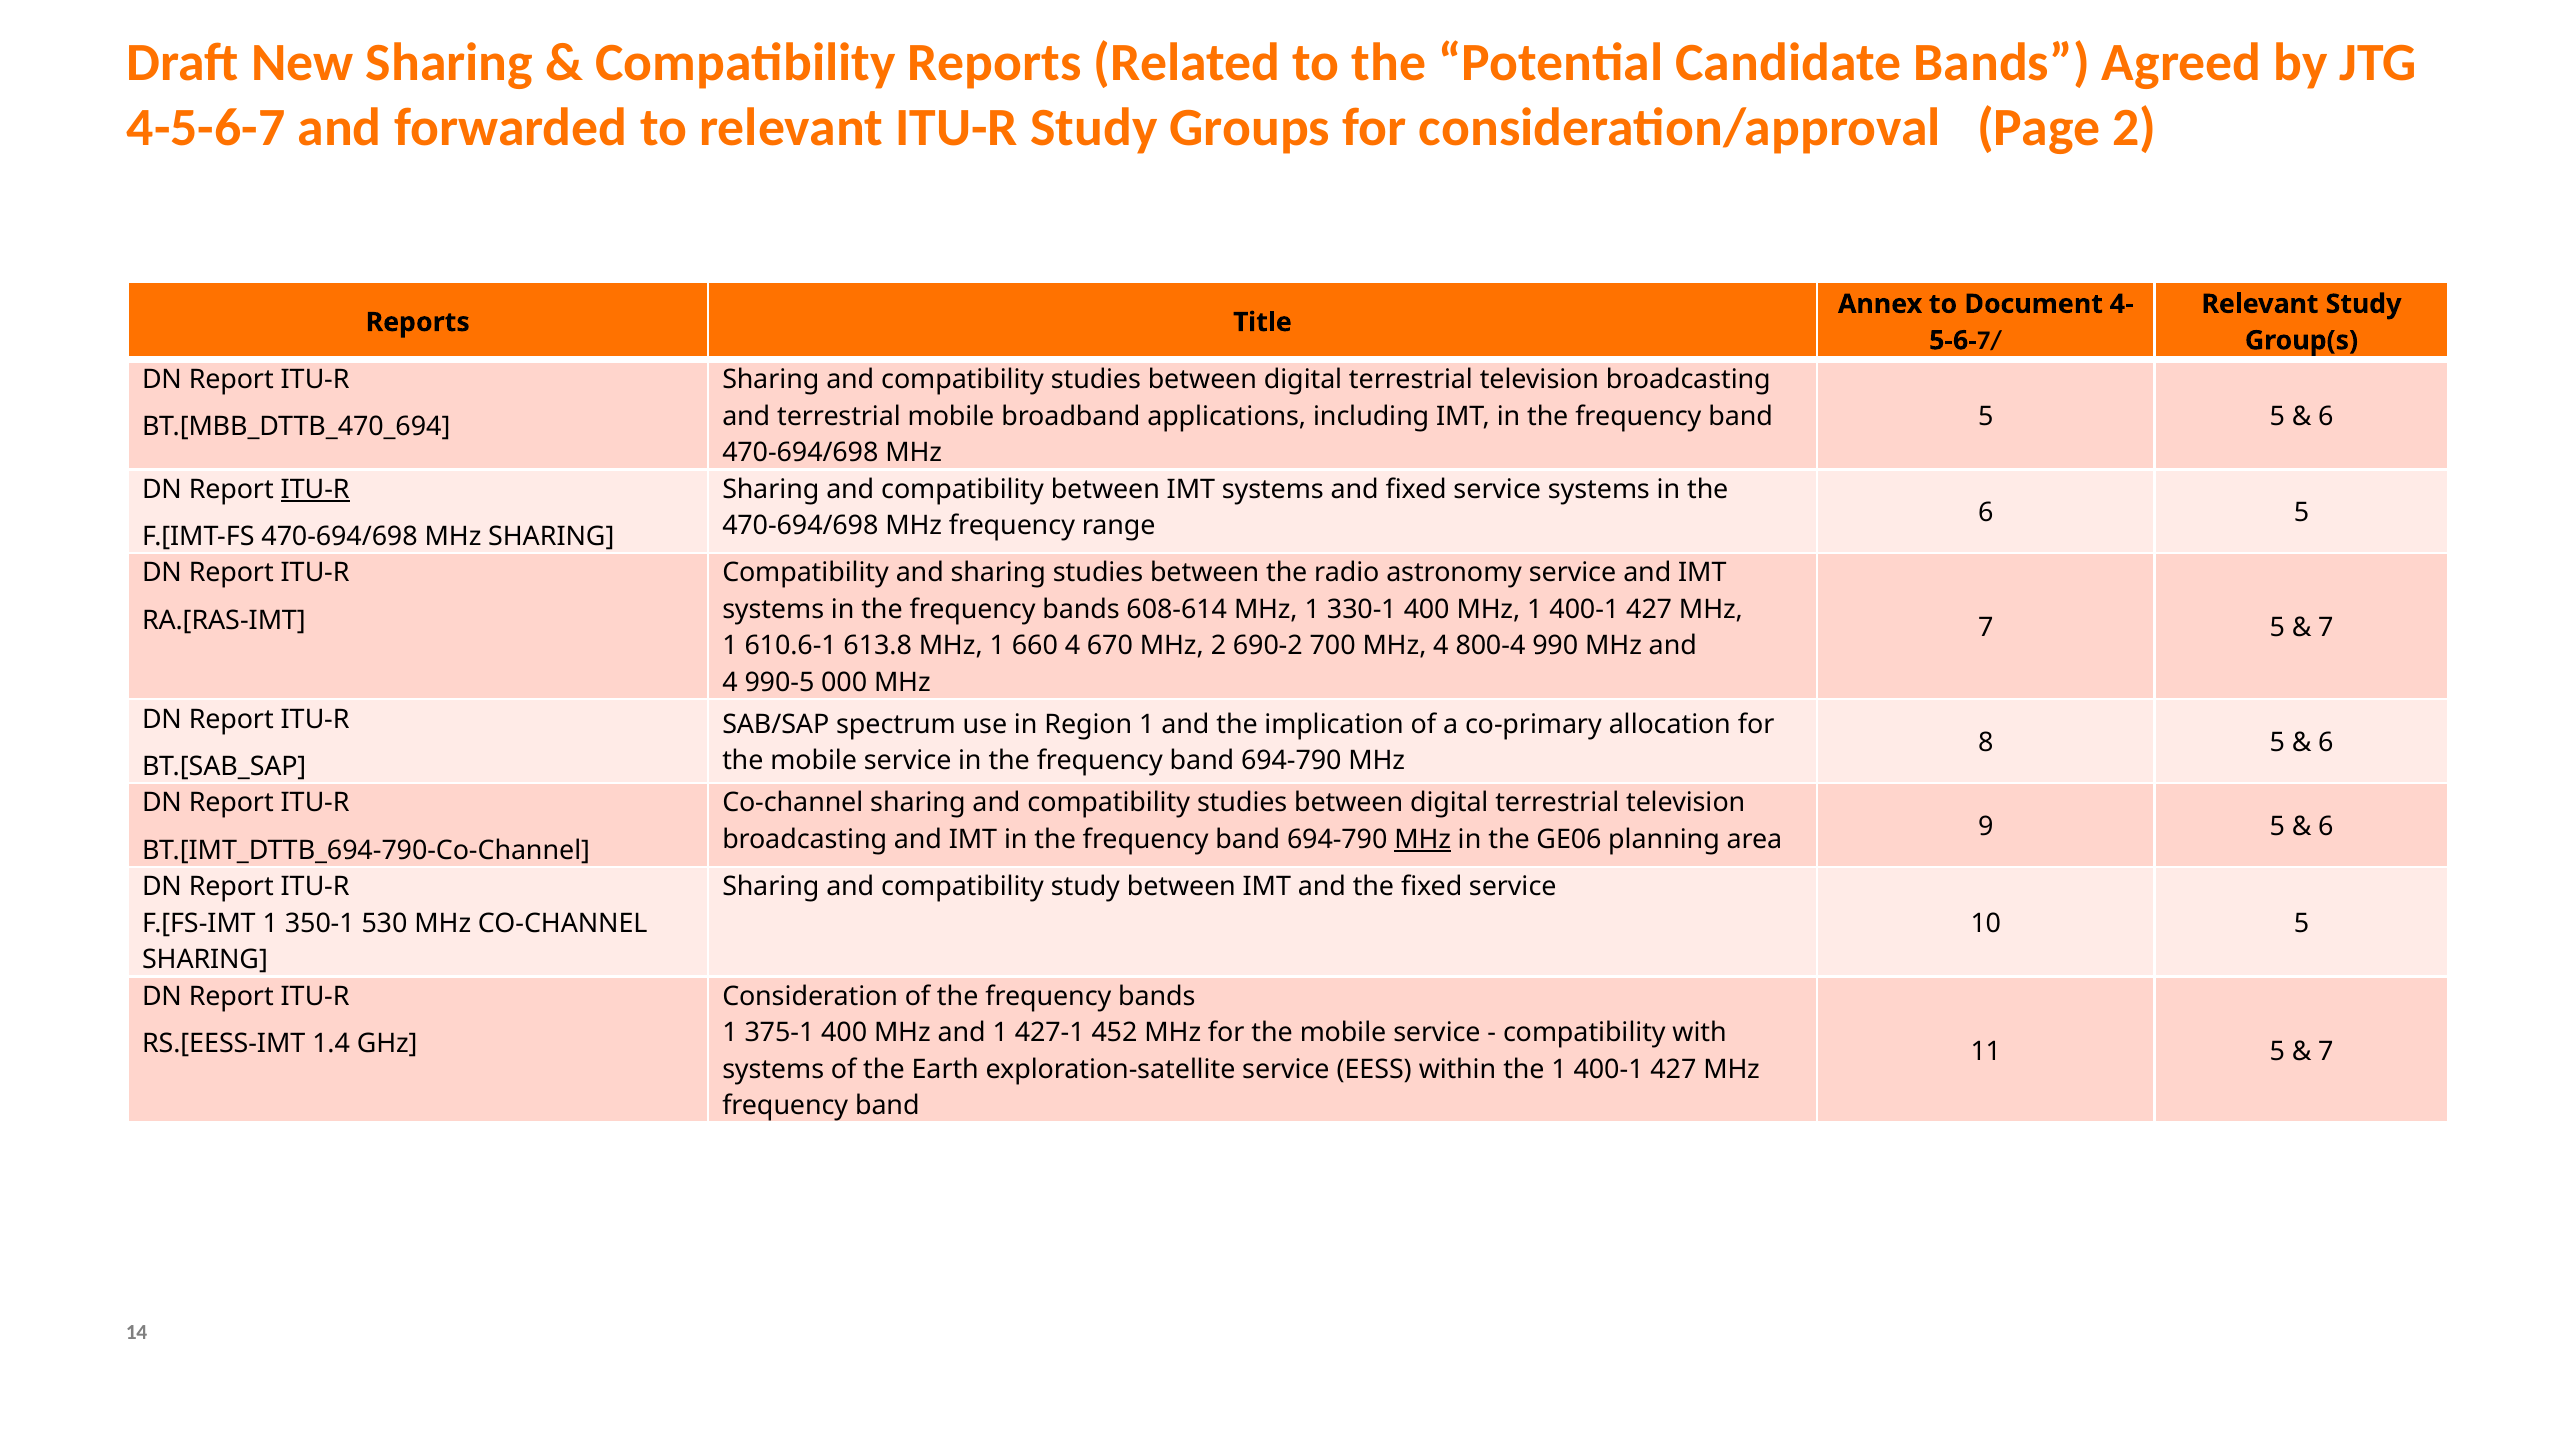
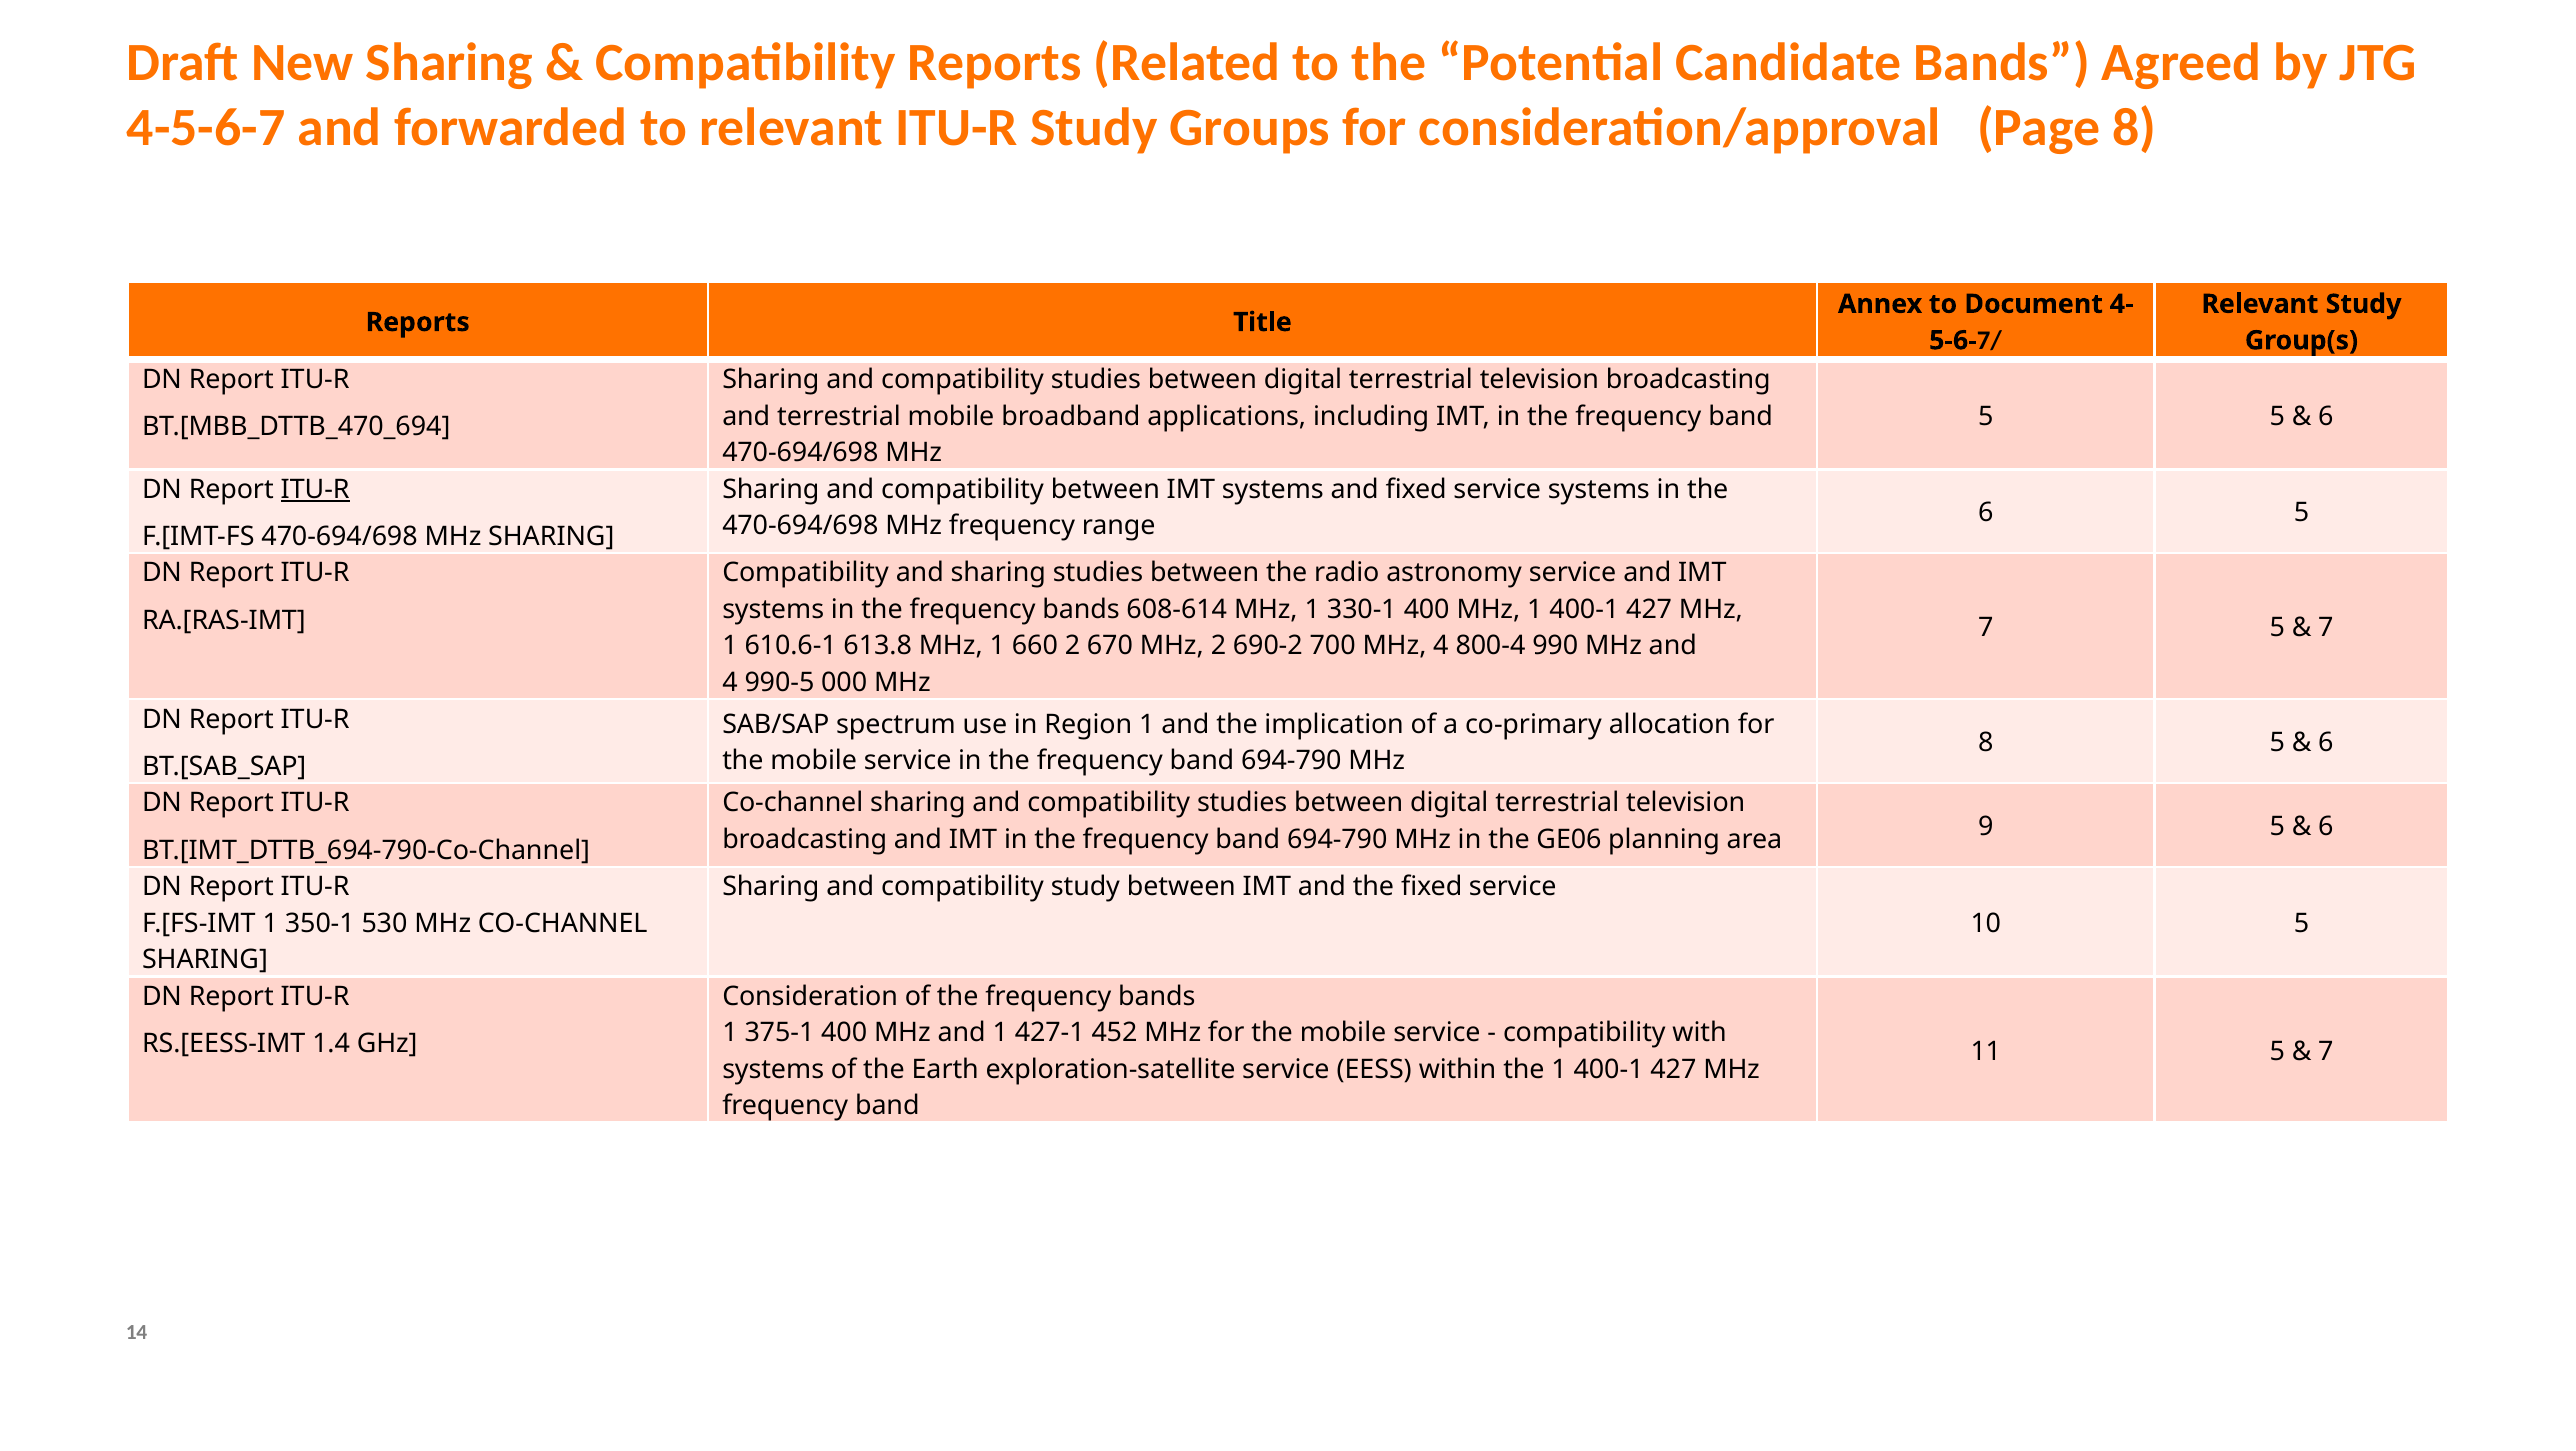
Page 2: 2 -> 8 (2135, 128)
660 4: 4 -> 2 (1072, 646)
MHz underline: present -> none (1423, 839)
